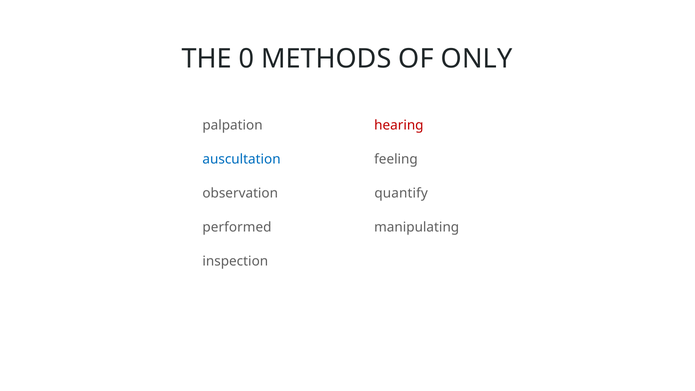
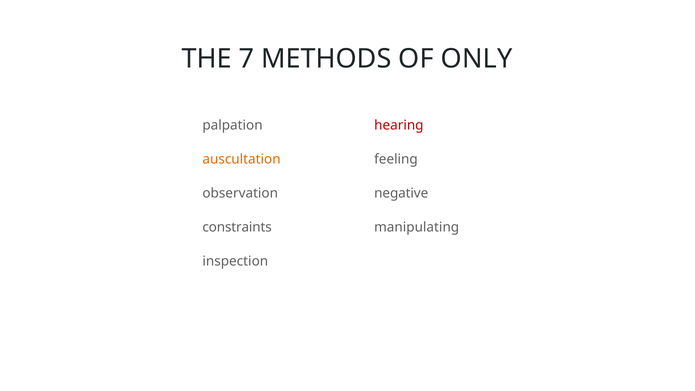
0: 0 -> 7 (247, 59)
auscultation colour: blue -> orange (242, 159)
quantify: quantify -> negative (401, 193)
performed: performed -> constraints (237, 227)
